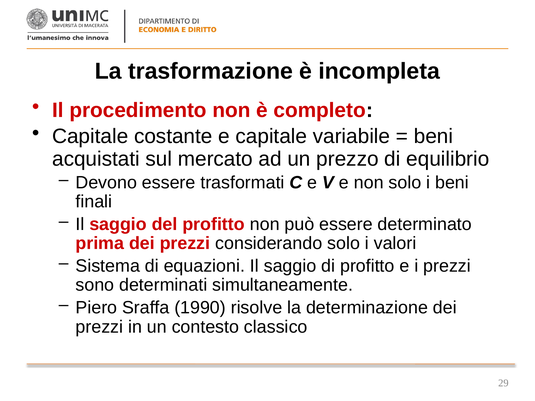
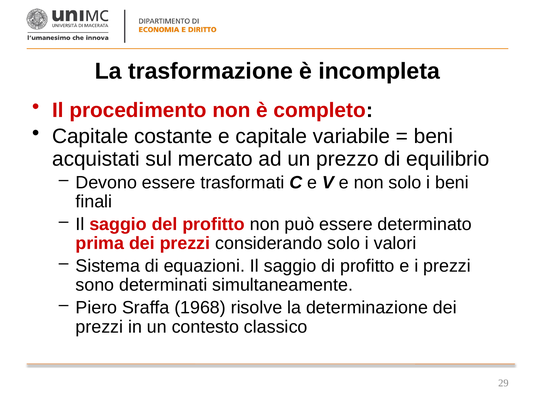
1990: 1990 -> 1968 (200, 308)
